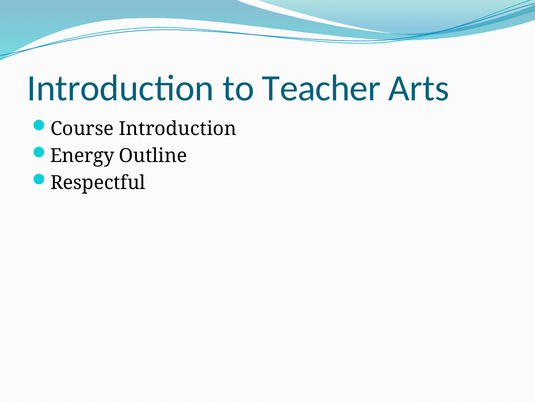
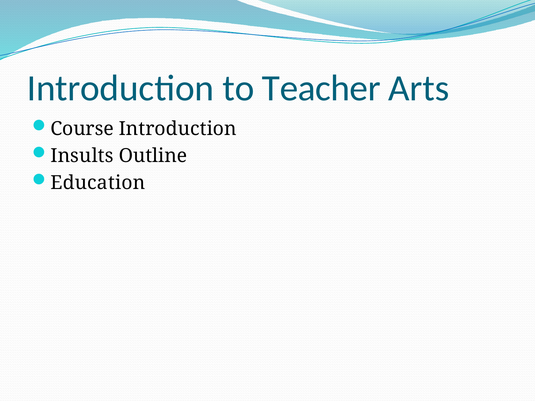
Energy: Energy -> Insults (82, 156)
Respectful: Respectful -> Education (98, 183)
